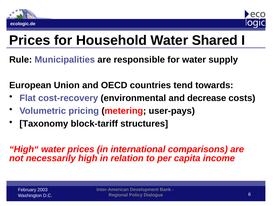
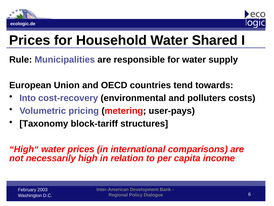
Flat: Flat -> Into (28, 98)
decrease: decrease -> polluters (207, 98)
